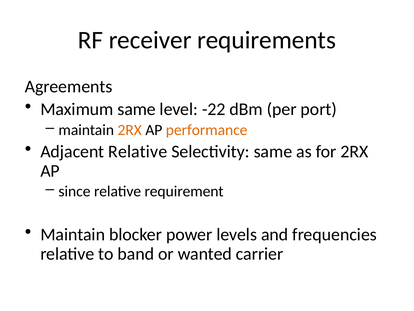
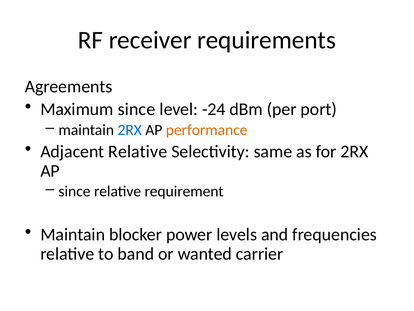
Maximum same: same -> since (136, 109)
-22: -22 -> -24 (214, 109)
2RX colour: orange -> blue (130, 130)
